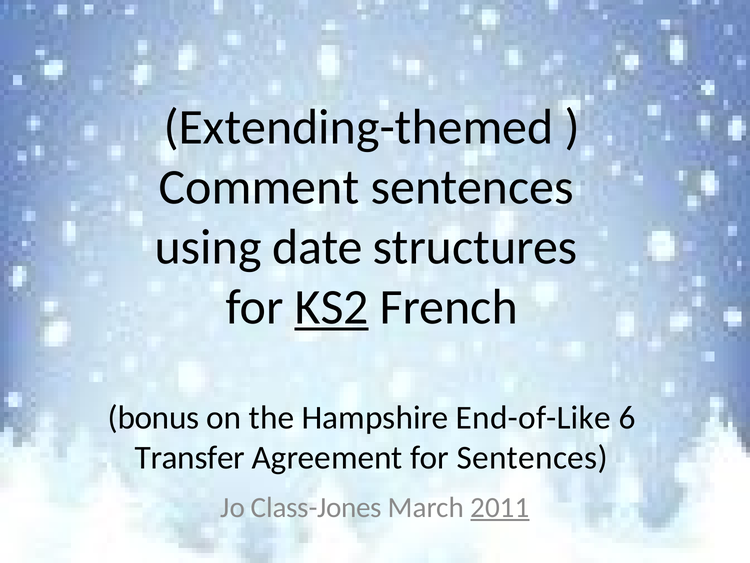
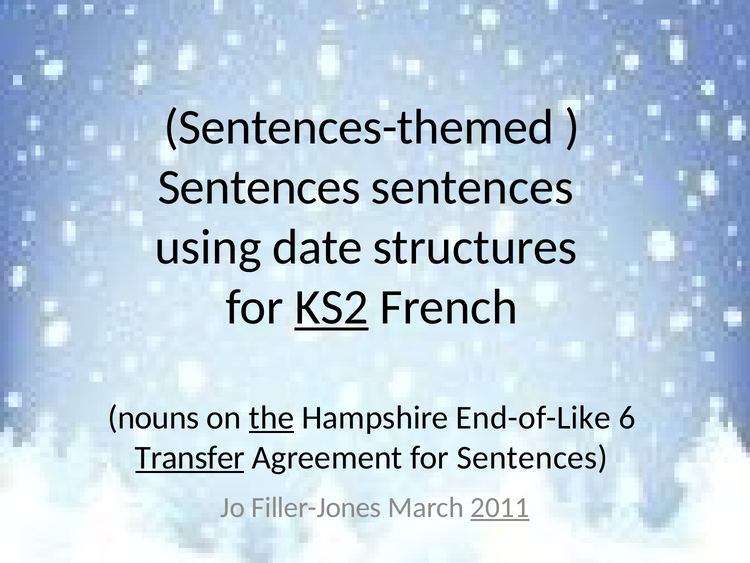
Extending-themed: Extending-themed -> Sentences-themed (359, 127)
Comment: Comment -> Sentences (259, 187)
bonus: bonus -> nouns (154, 417)
the underline: none -> present (271, 417)
Transfer underline: none -> present (190, 457)
Class-Jones: Class-Jones -> Filler-Jones (316, 507)
